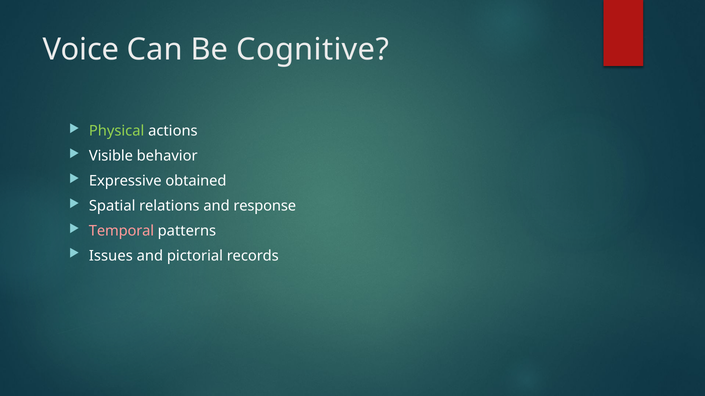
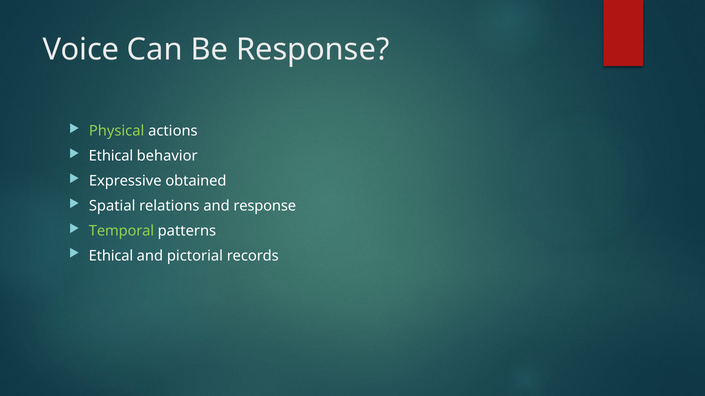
Be Cognitive: Cognitive -> Response (313, 50)
Visible: Visible -> Ethical (111, 156)
Temporal colour: pink -> light green (121, 231)
Issues: Issues -> Ethical (111, 256)
